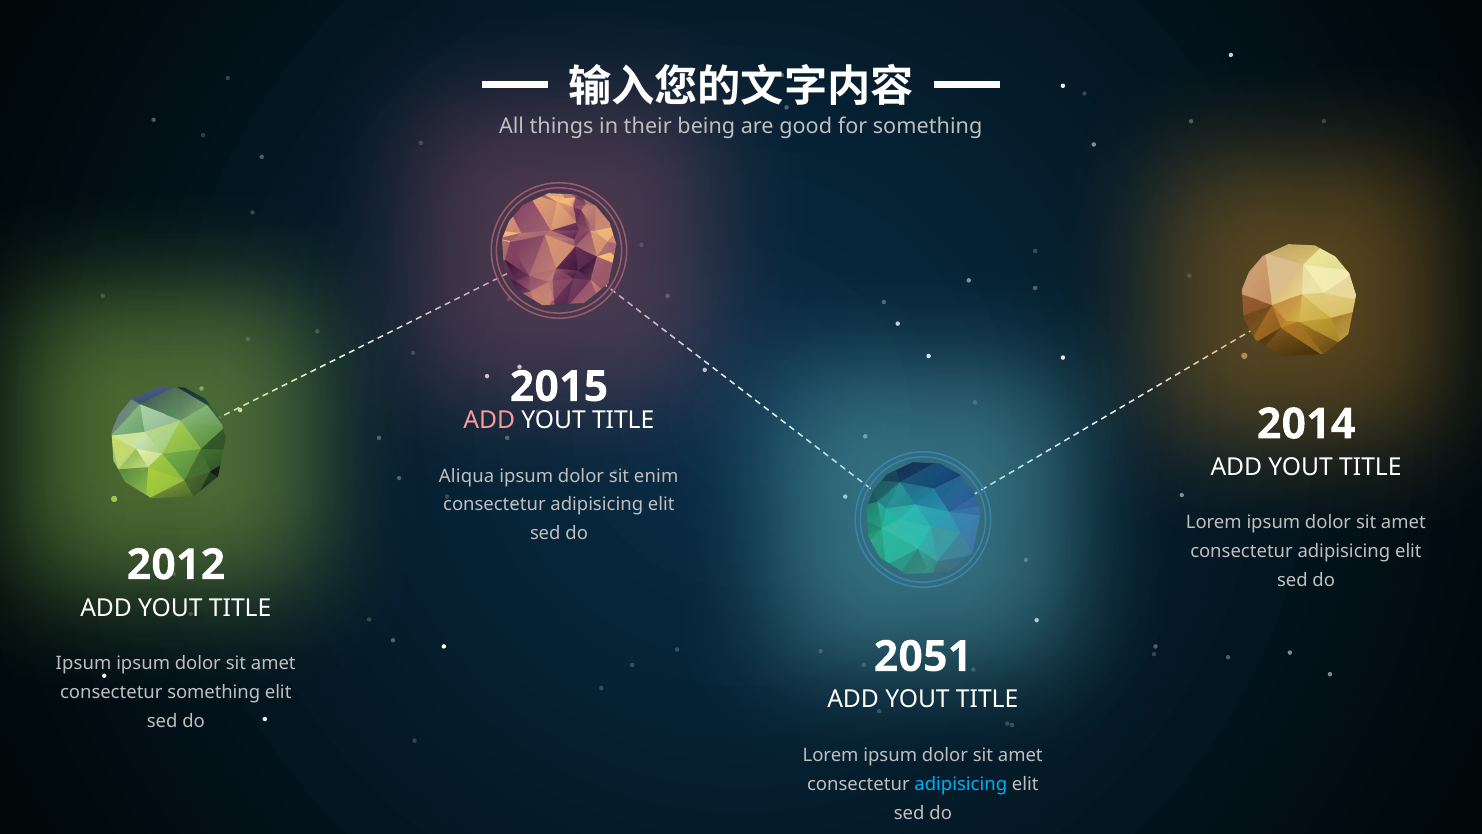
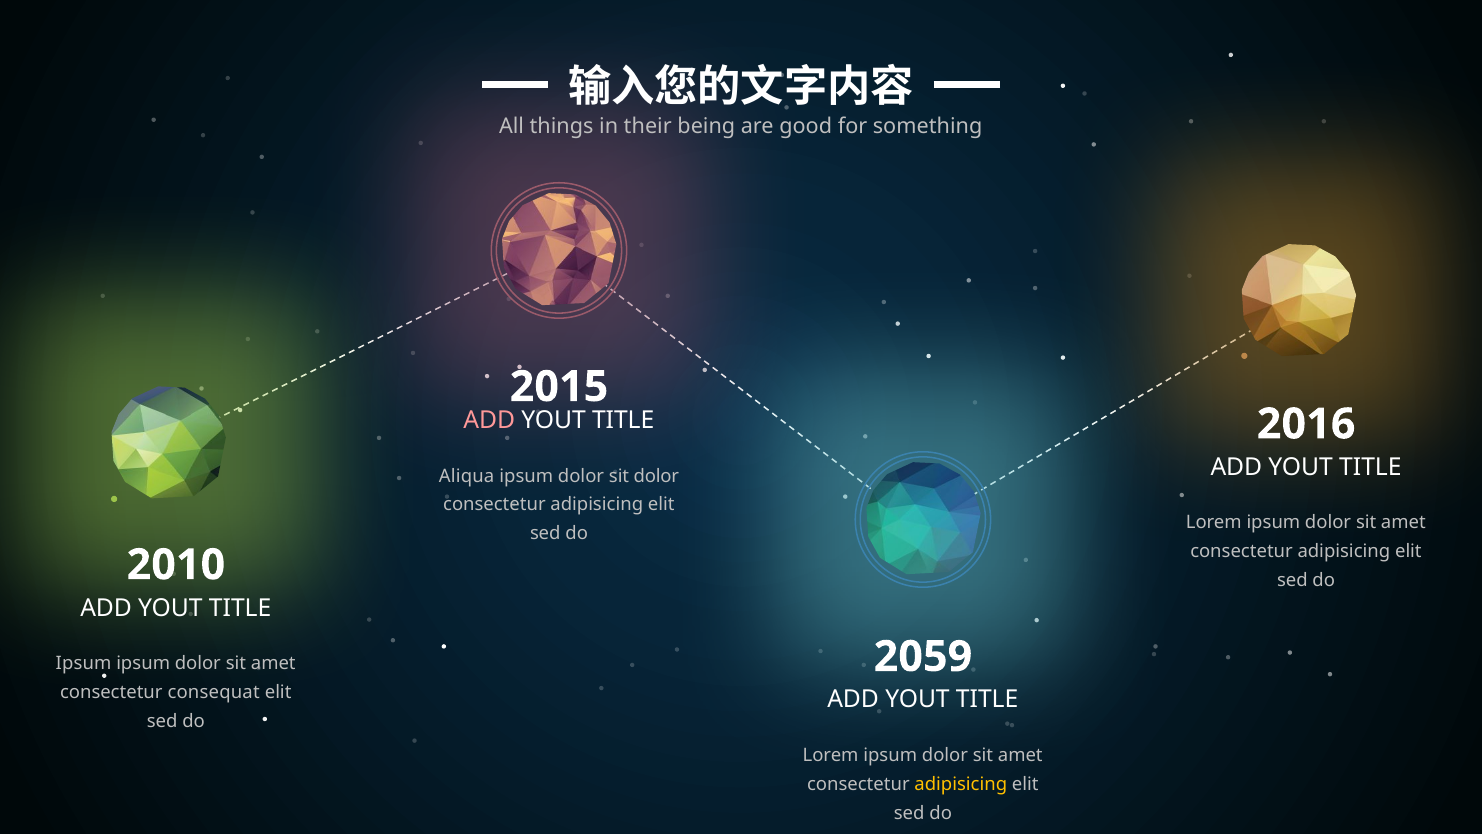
2014: 2014 -> 2016 (1306, 424)
sit enim: enim -> dolor (656, 476)
2012: 2012 -> 2010 (176, 565)
2051: 2051 -> 2059 (923, 656)
consectetur something: something -> consequat (214, 692)
adipisicing colour: light blue -> yellow (961, 784)
